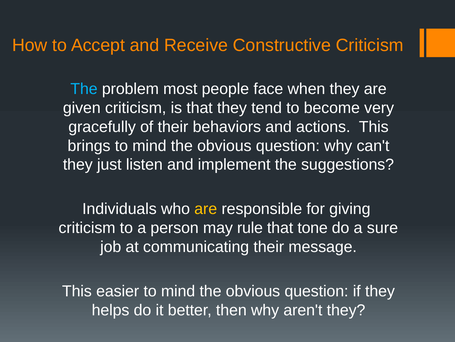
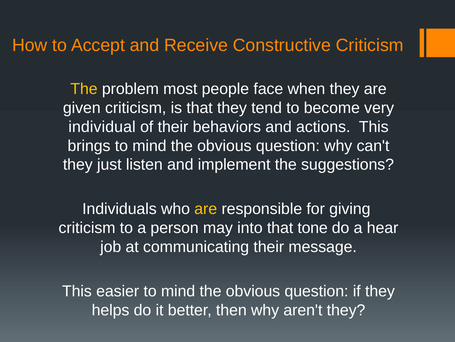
The colour: light blue -> yellow (84, 89)
gracefully: gracefully -> individual (102, 127)
rule: rule -> into (250, 228)
sure: sure -> hear (383, 228)
